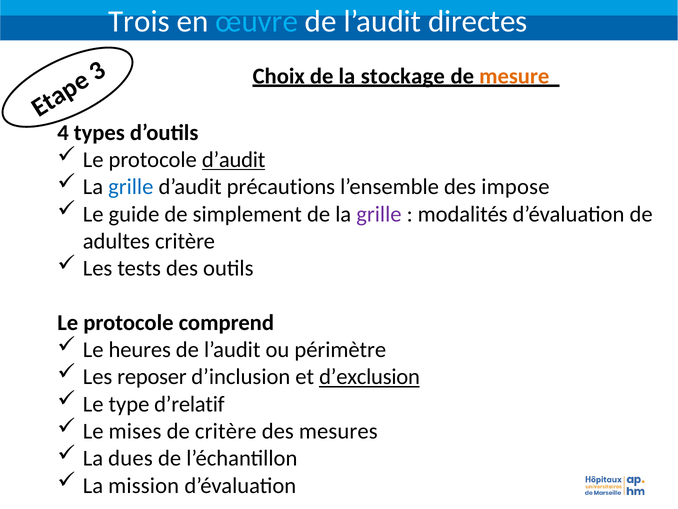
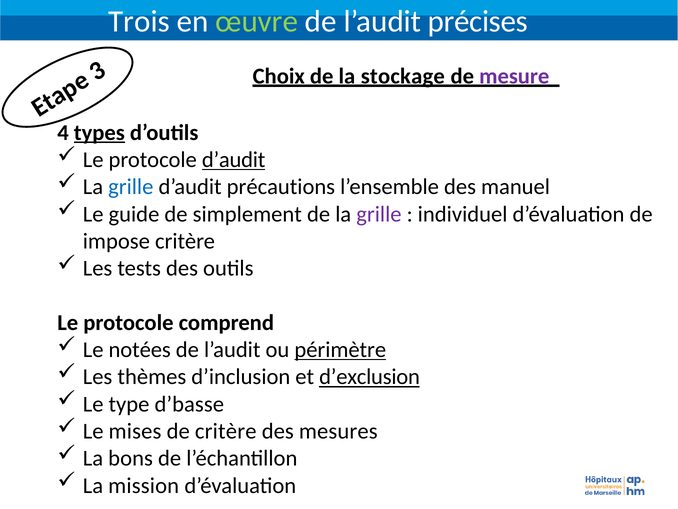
œuvre colour: light blue -> light green (257, 22)
directes: directes -> précises (478, 22)
mesure colour: orange -> purple (514, 76)
types underline: none -> present (99, 133)
impose: impose -> manuel (516, 187)
modalités: modalités -> individuel (463, 214)
adultes: adultes -> impose (116, 241)
heures: heures -> notées (140, 349)
périmètre underline: none -> present (340, 349)
reposer: reposer -> thèmes (152, 377)
d’relatif: d’relatif -> d’basse (189, 404)
dues: dues -> bons (131, 458)
